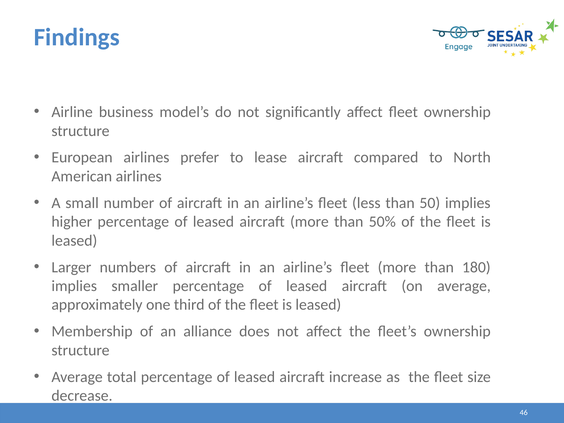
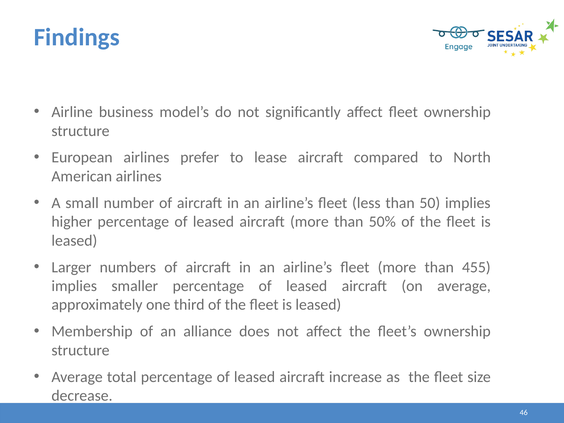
180: 180 -> 455 (476, 267)
